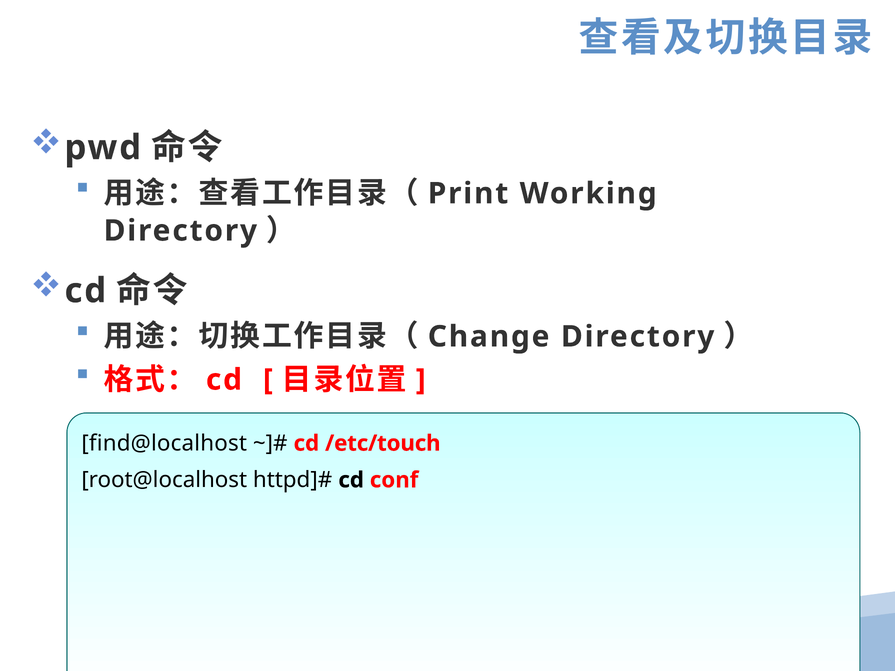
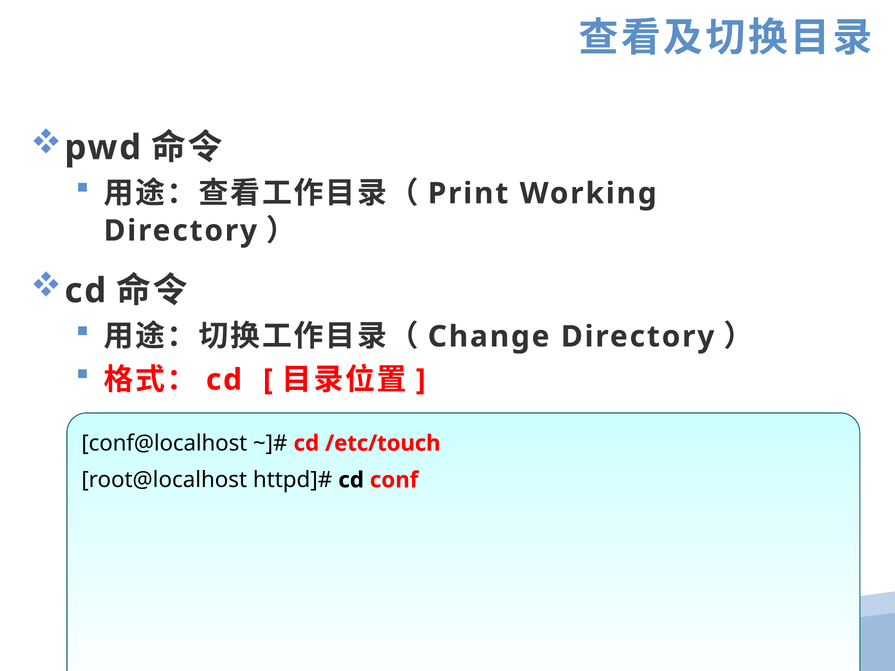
find@localhost: find@localhost -> conf@localhost (164, 443)
